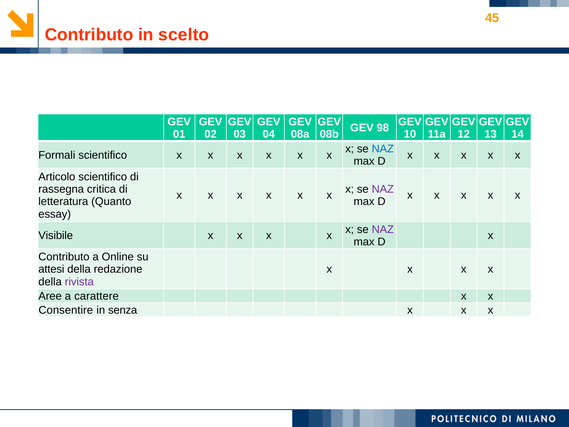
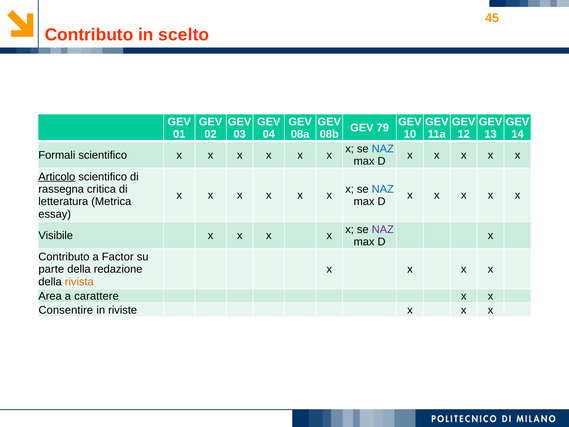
98: 98 -> 79 (383, 128)
Articolo underline: none -> present (57, 177)
NAZ colour: purple -> blue (383, 189)
Quanto: Quanto -> Metrica (111, 201)
Online: Online -> Factor (118, 257)
attesi: attesi -> parte (51, 269)
rivista colour: purple -> orange (79, 282)
Aree: Aree -> Area (50, 296)
senza: senza -> riviste (123, 310)
